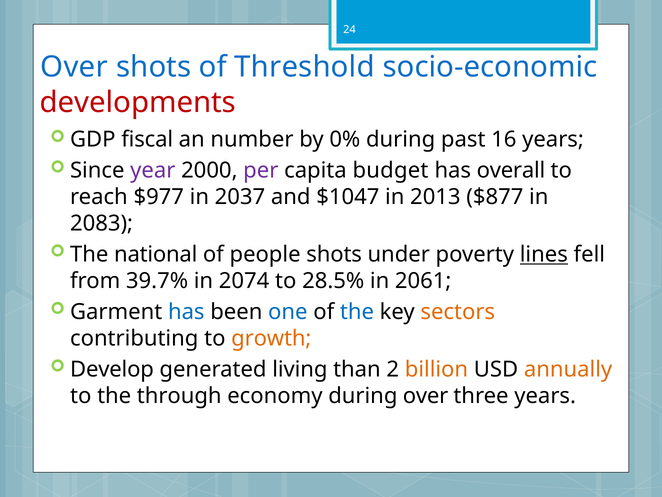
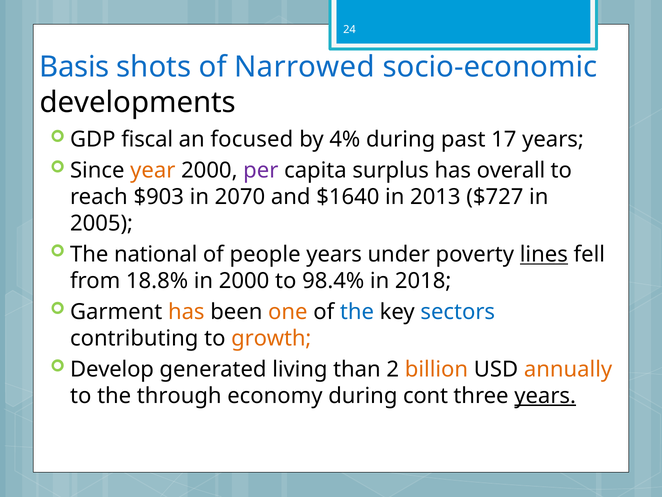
Over: Over -> Basis (74, 67)
Threshold: Threshold -> Narrowed (305, 67)
developments colour: red -> black (138, 102)
number: number -> focused (252, 139)
0%: 0% -> 4% (345, 139)
16: 16 -> 17 (504, 139)
year colour: purple -> orange (153, 170)
budget: budget -> surplus (391, 170)
$977: $977 -> $903 (159, 197)
2037: 2037 -> 2070 (240, 197)
$1047: $1047 -> $1640 (348, 197)
$877: $877 -> $727 (495, 197)
2083: 2083 -> 2005 (102, 223)
people shots: shots -> years (334, 254)
39.7%: 39.7% -> 18.8% (157, 281)
in 2074: 2074 -> 2000 (244, 281)
28.5%: 28.5% -> 98.4% (333, 281)
2061: 2061 -> 2018 (423, 281)
has colour: blue -> orange (186, 312)
one colour: blue -> orange (288, 312)
sectors colour: orange -> blue (458, 312)
during over: over -> cont (426, 395)
years underline: none -> present (545, 395)
